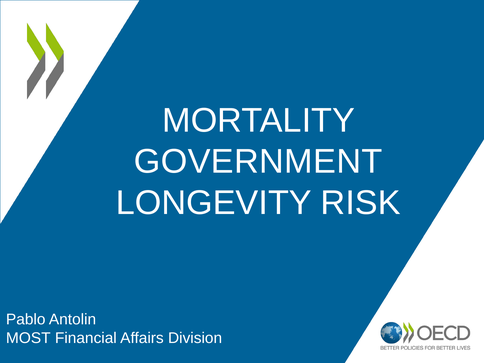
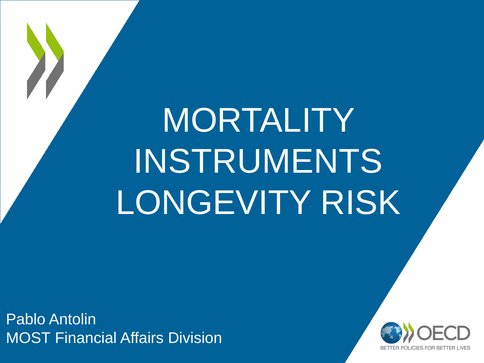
GOVERNMENT: GOVERNMENT -> INSTRUMENTS (258, 162)
